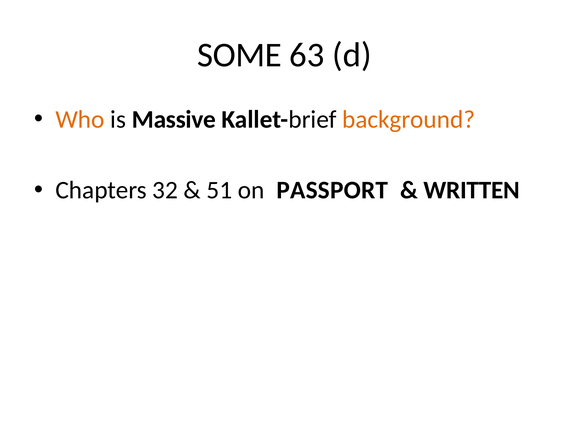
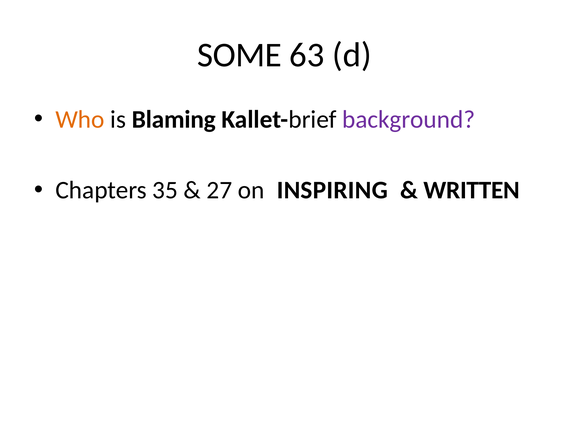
Massive: Massive -> Blaming (174, 119)
background colour: orange -> purple (409, 119)
32: 32 -> 35 (165, 190)
51: 51 -> 27 (219, 190)
PASSPORT: PASSPORT -> INSPIRING (332, 190)
